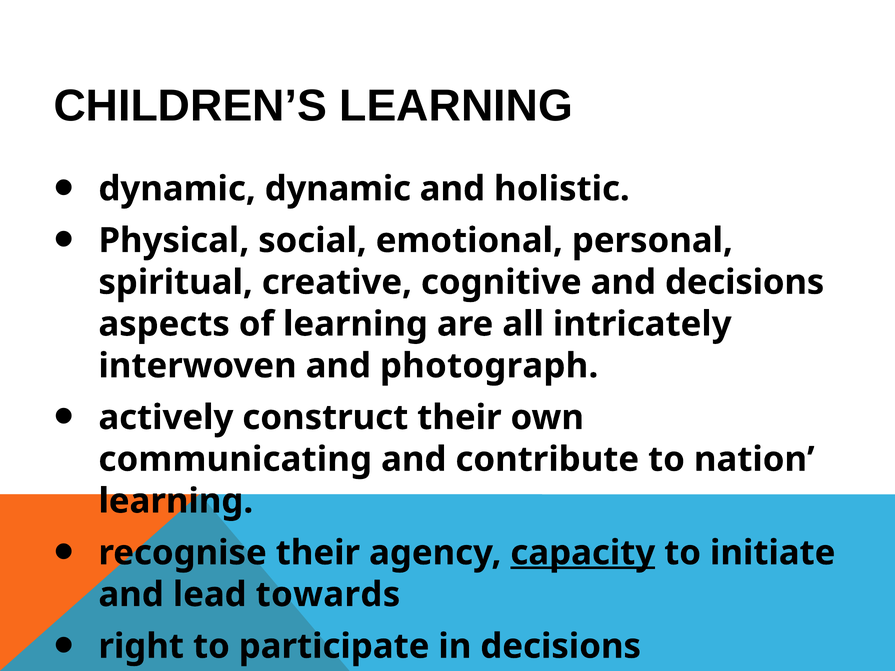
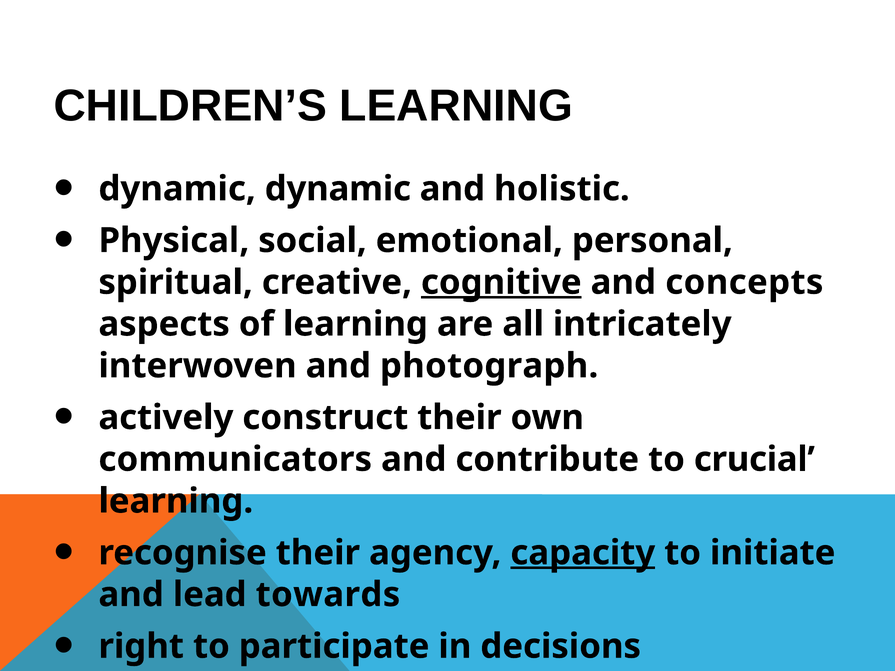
cognitive underline: none -> present (501, 282)
and decisions: decisions -> concepts (744, 282)
communicating: communicating -> communicators (235, 460)
nation: nation -> crucial (754, 460)
